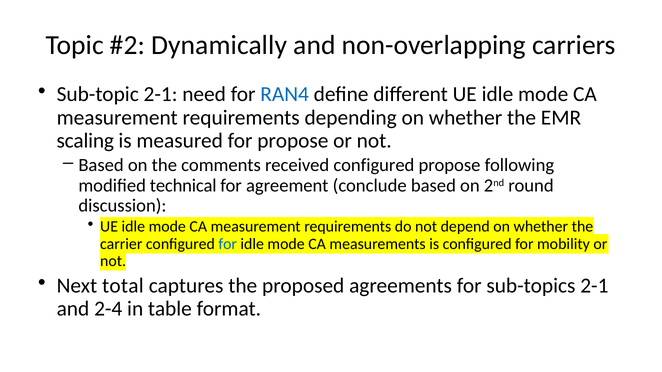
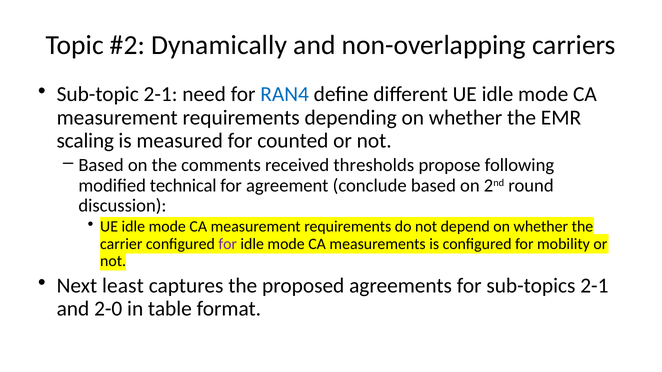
for propose: propose -> counted (293, 141)
received configured: configured -> thresholds (374, 165)
for colour: blue -> purple (228, 244)
total: total -> least (123, 286)
2-4: 2-4 -> 2-0 (108, 309)
